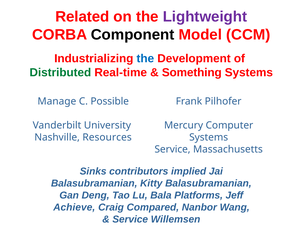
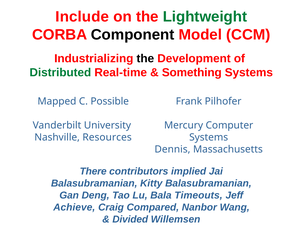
Related: Related -> Include (82, 17)
Lightweight colour: purple -> green (205, 17)
the colour: blue -> black (145, 59)
Manage: Manage -> Mapped (57, 102)
Service: Service -> Dennis (172, 150)
Sinks: Sinks -> There (93, 172)
Platforms: Platforms -> Timeouts (198, 196)
Service: Service -> Divided (130, 220)
